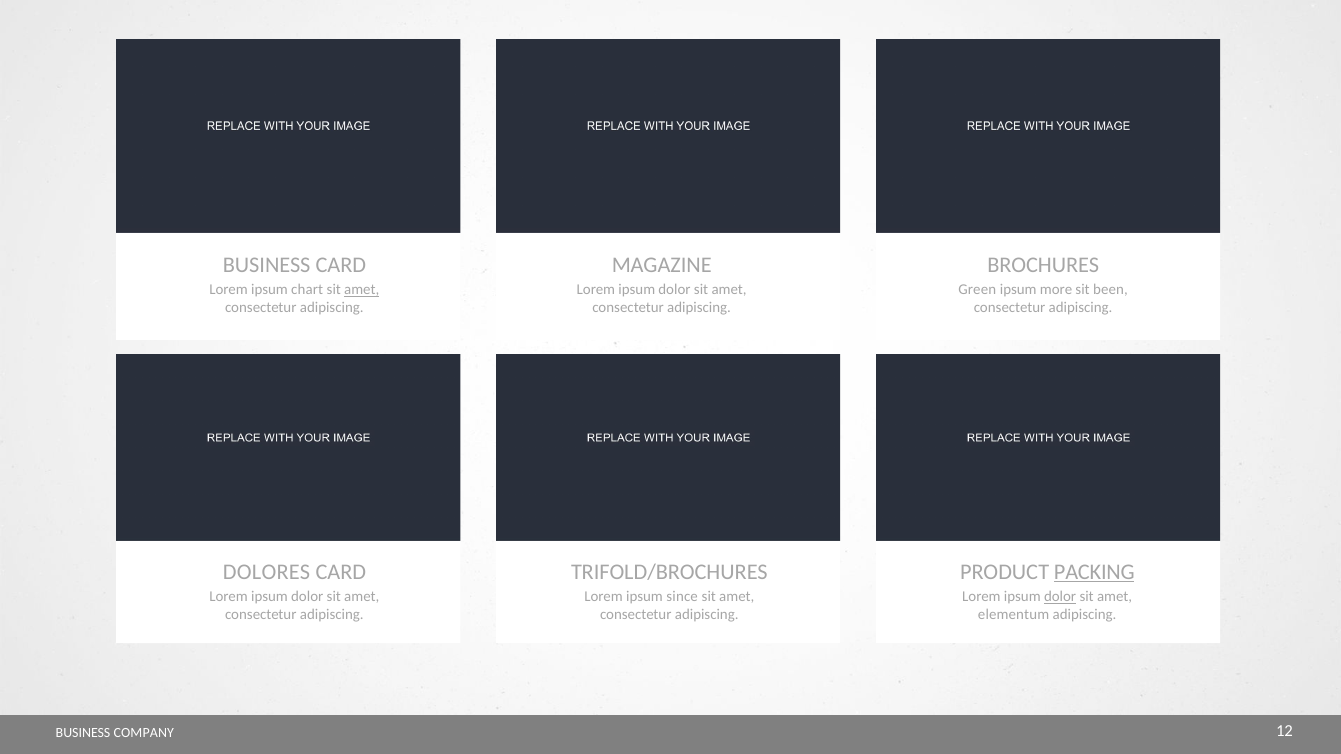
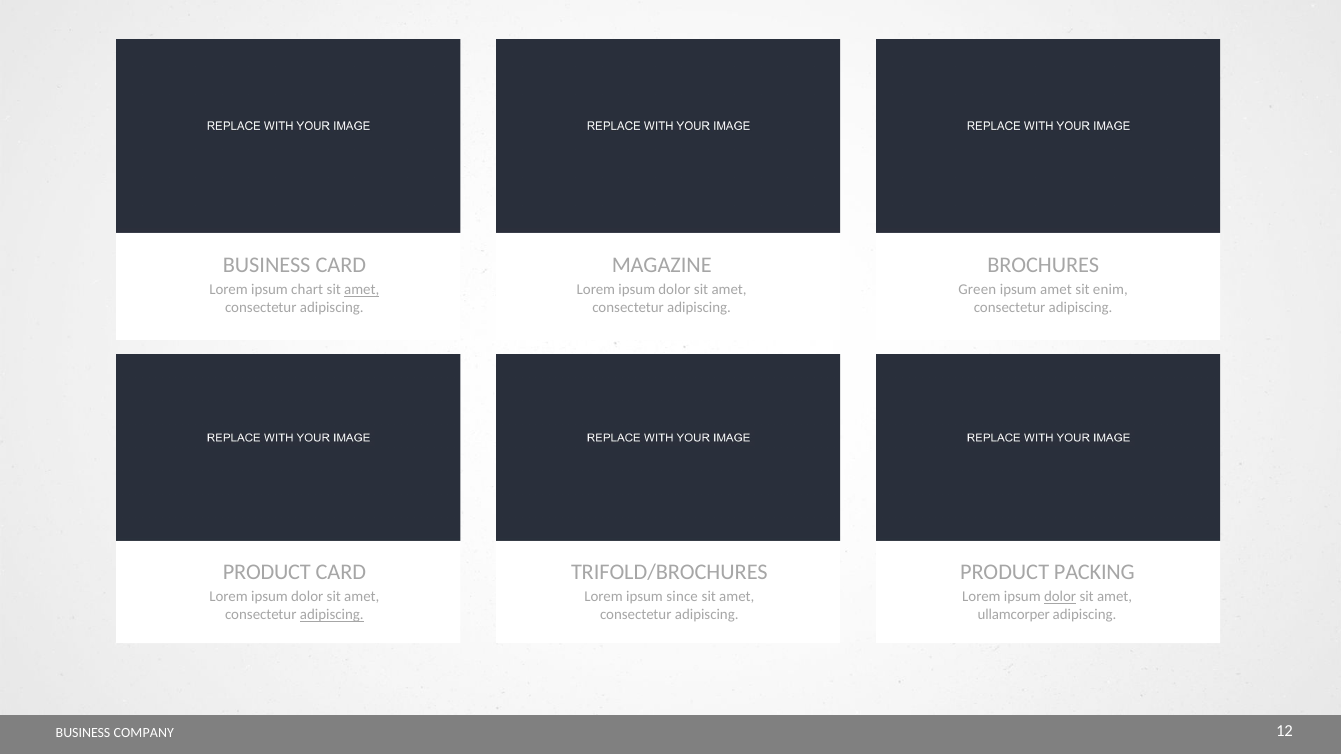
ipsum more: more -> amet (1056, 290)
been: been -> enim (1110, 290)
DOLORES: DOLORES -> PRODUCT (267, 572)
PACKING underline: present -> none (1094, 572)
adipiscing underline: none -> present (332, 615)
elementum: elementum -> ullamcorper (1014, 615)
